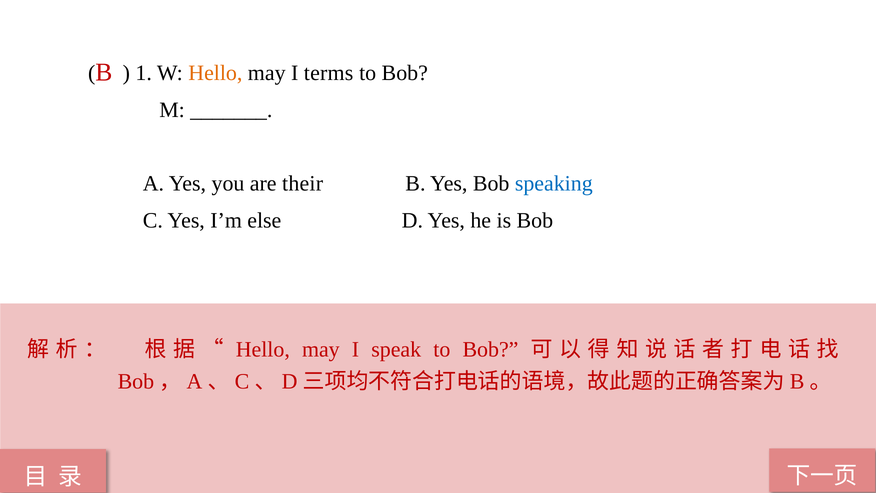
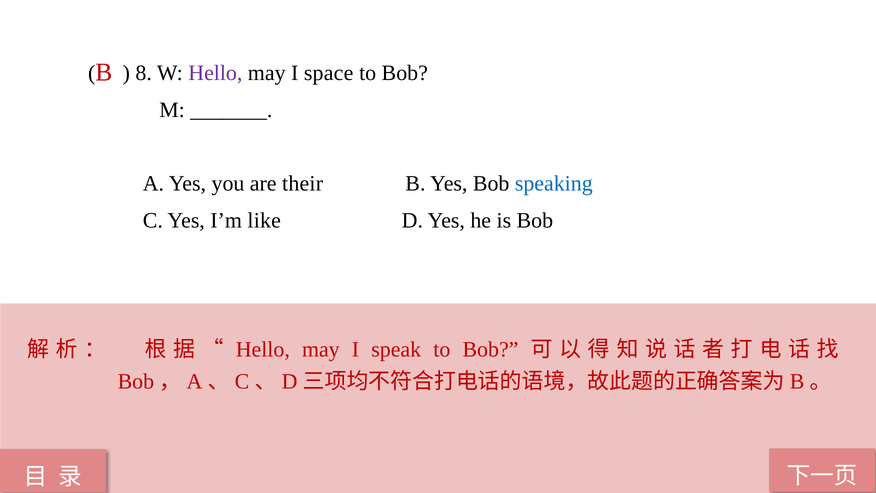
1: 1 -> 8 (144, 73)
Hello colour: orange -> purple (215, 73)
terms: terms -> space (329, 73)
else: else -> like (264, 220)
